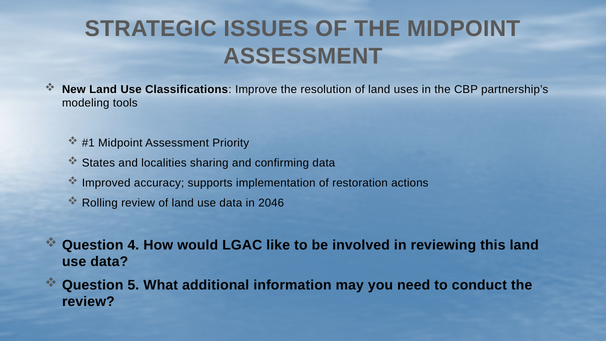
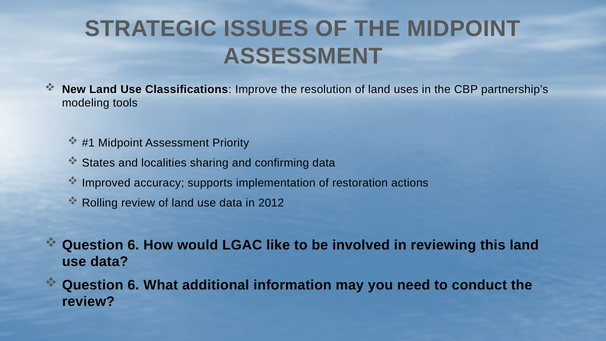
2046: 2046 -> 2012 (271, 203)
4: 4 -> 6 (133, 245)
5: 5 -> 6 (133, 285)
